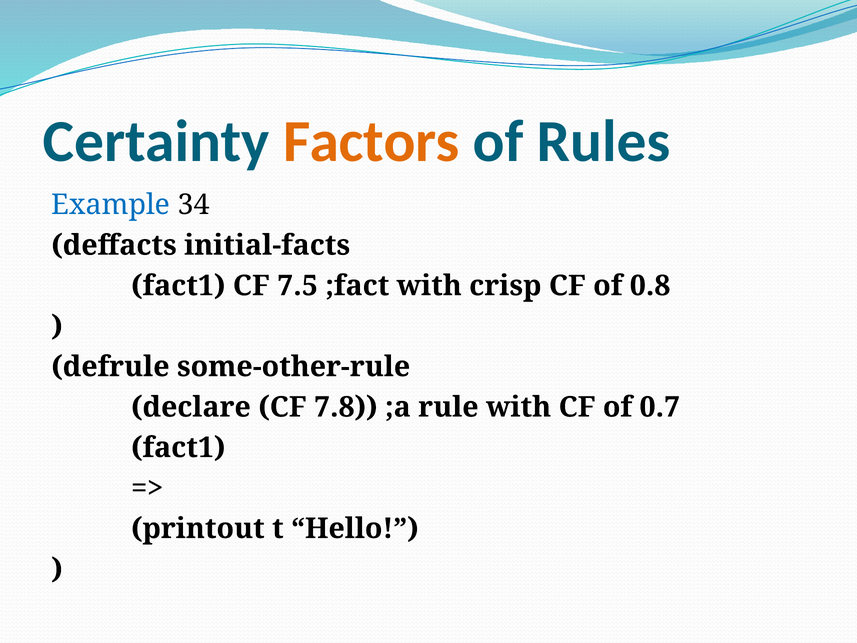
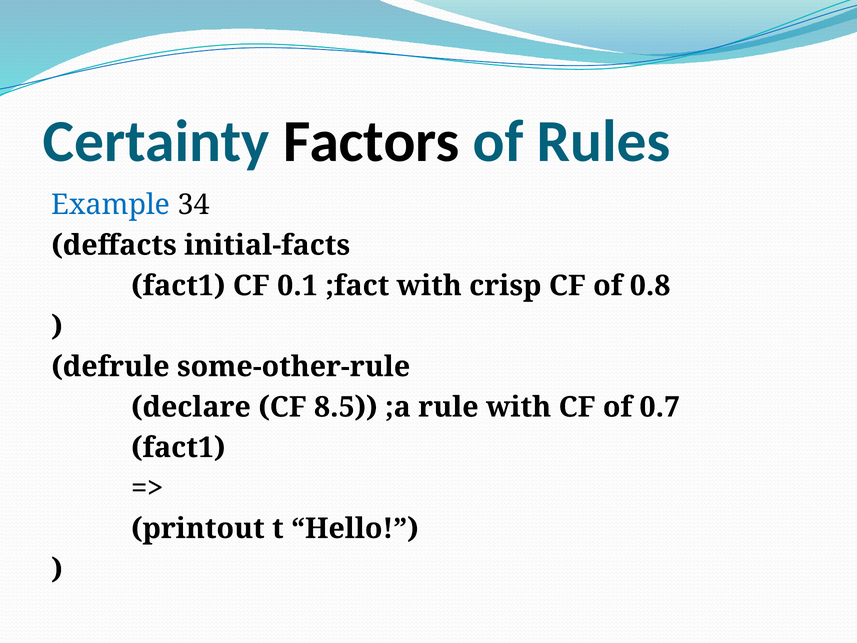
Factors colour: orange -> black (371, 142)
7.5: 7.5 -> 0.1 (297, 286)
7.8: 7.8 -> 8.5 (346, 407)
